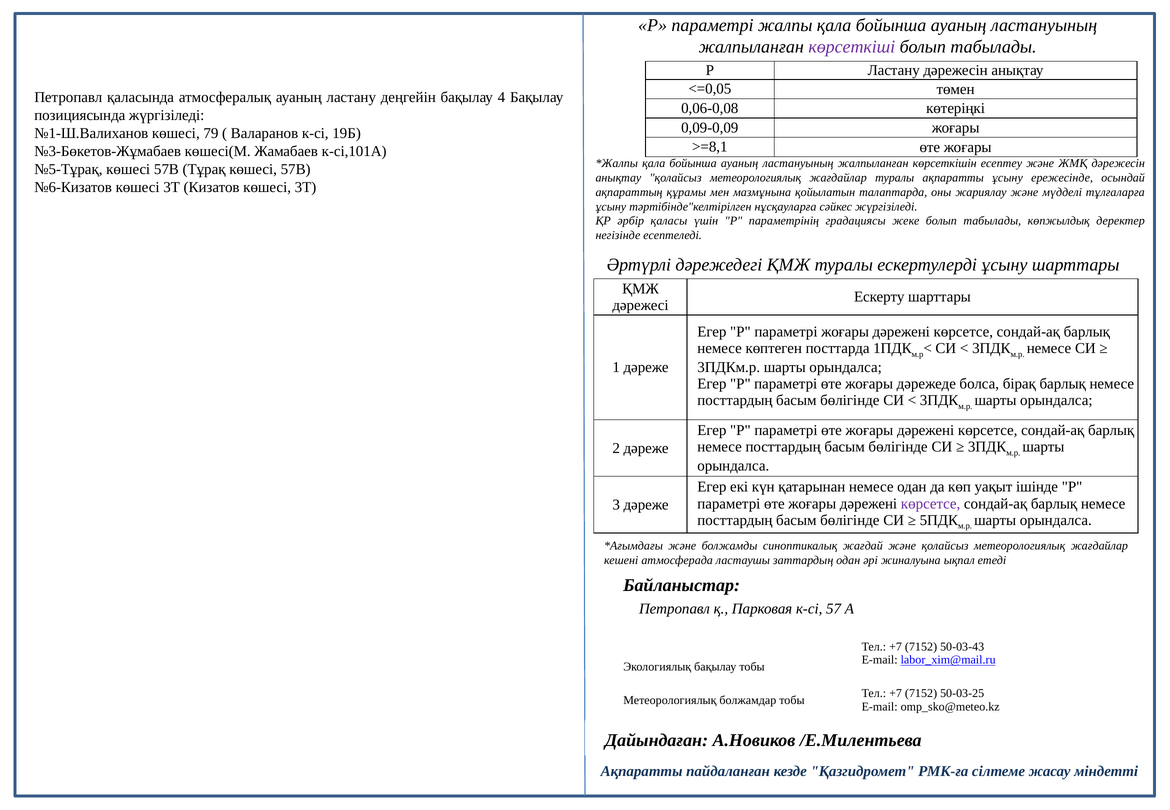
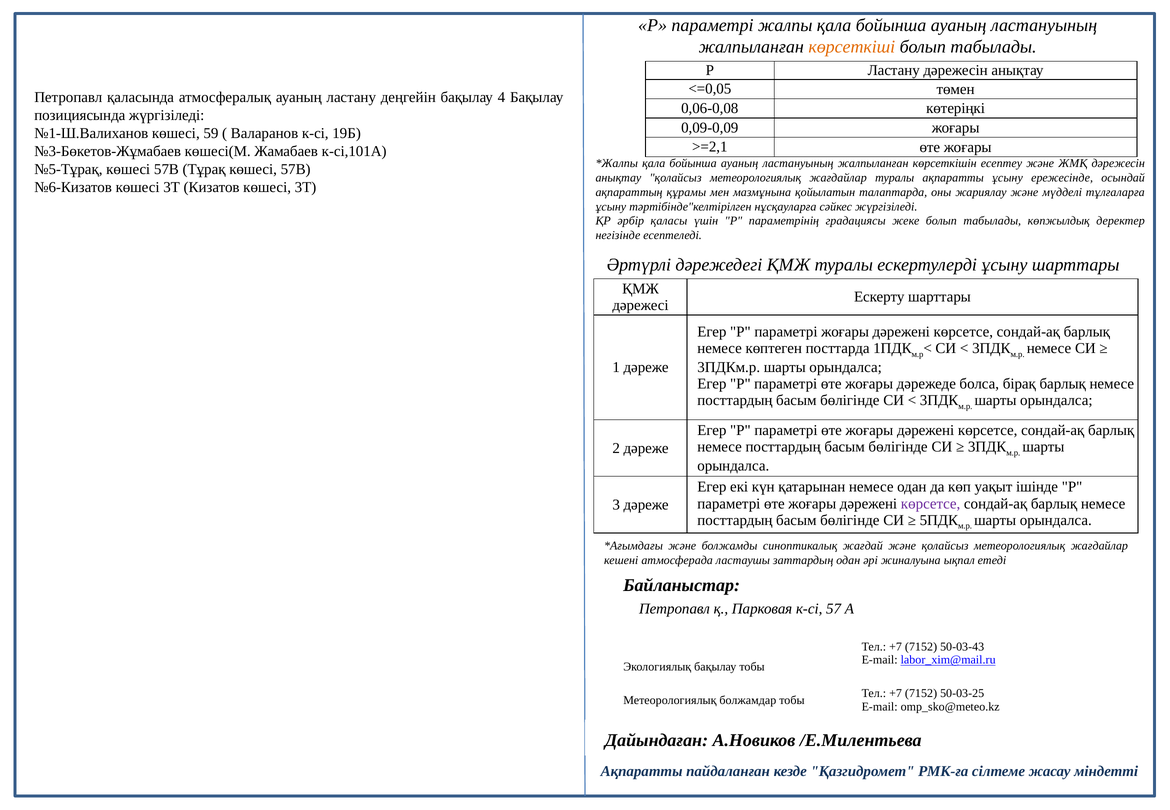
көрсеткіші colour: purple -> orange (852, 47)
79: 79 -> 59 (211, 133)
>=8,1: >=8,1 -> >=2,1 (710, 147)
